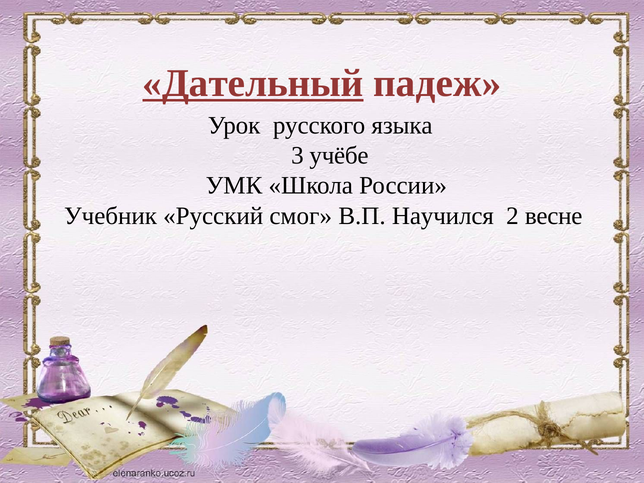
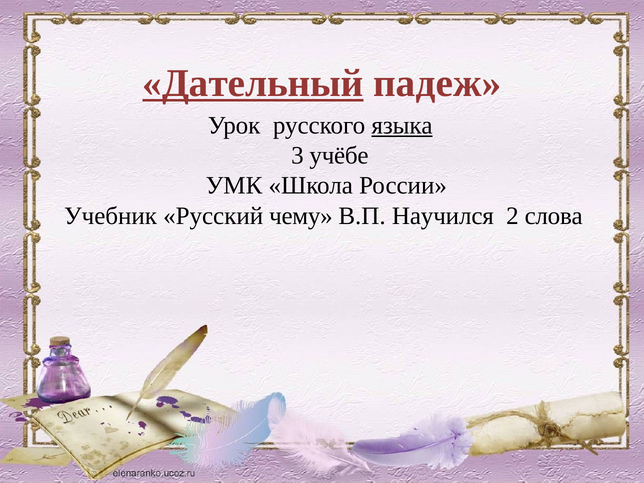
языка underline: none -> present (402, 126)
смог: смог -> чему (301, 216)
весне: весне -> слова (554, 216)
